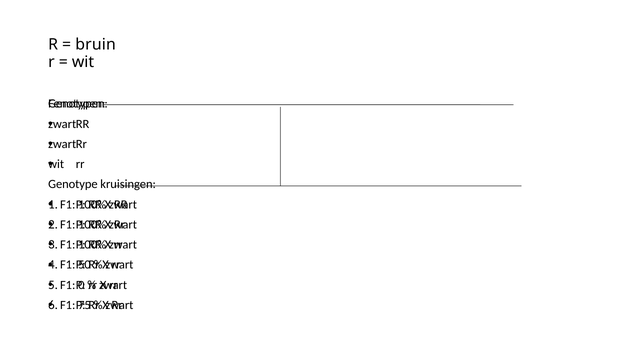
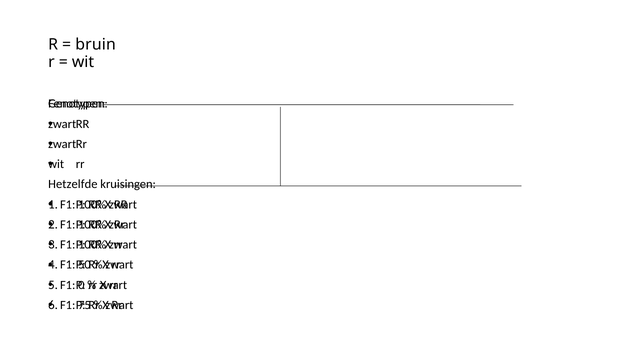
Genotype: Genotype -> Hetzelfde (73, 184)
